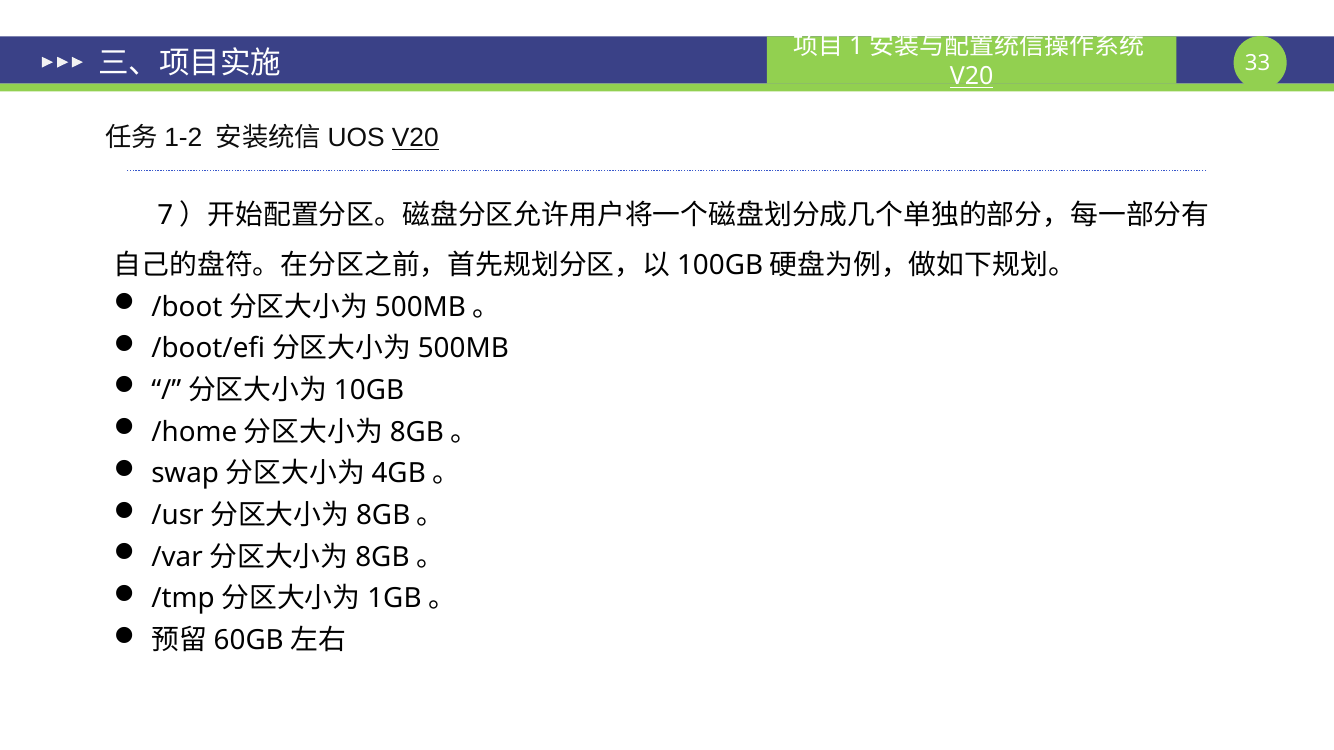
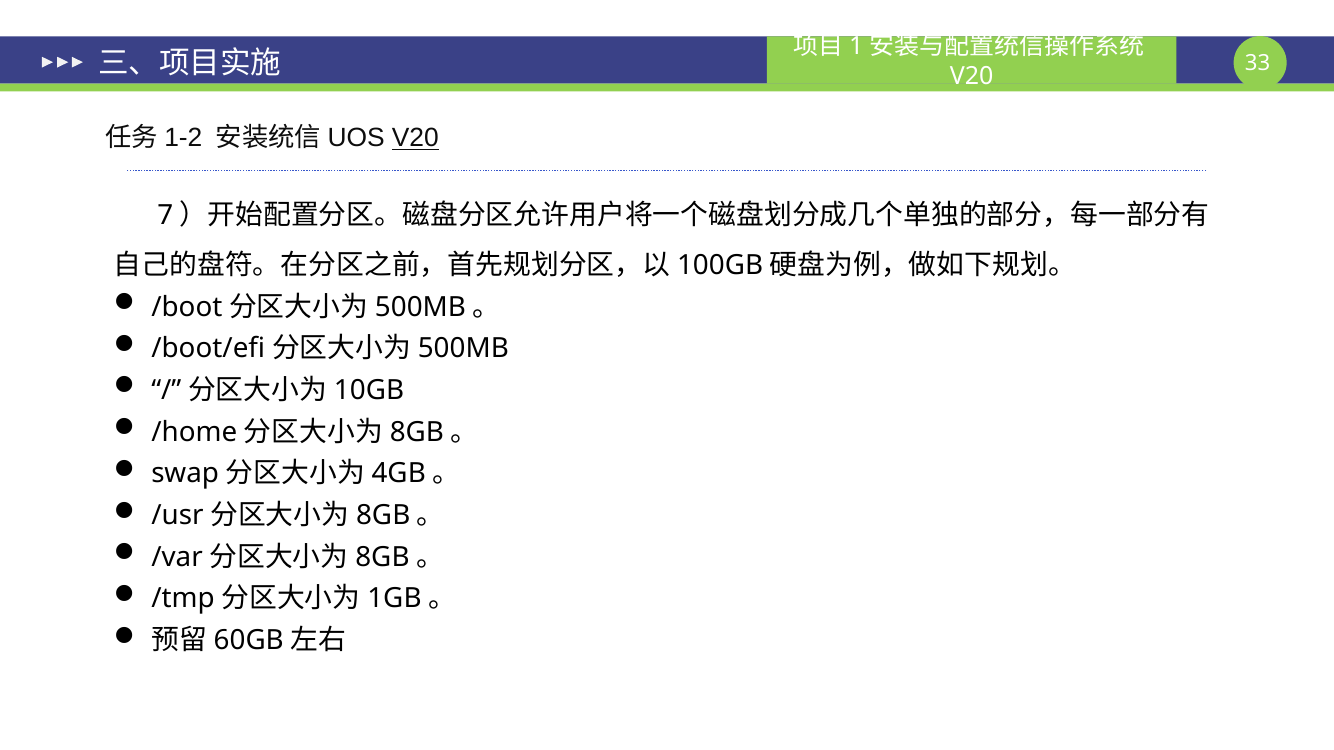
V20 underline: present -> none (972, 77)
